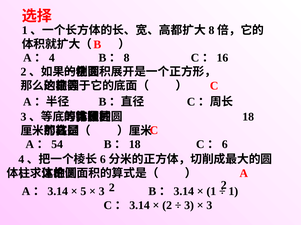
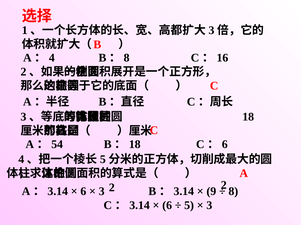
8: 8 -> 3 (211, 30)
6: 6 -> 5 (103, 160)
5: 5 -> 6 (83, 192)
1: 1 -> 9 (211, 192)
1: 1 -> 8 (233, 192)
2: 2 -> 6 (167, 206)
3: 3 -> 5 (189, 206)
